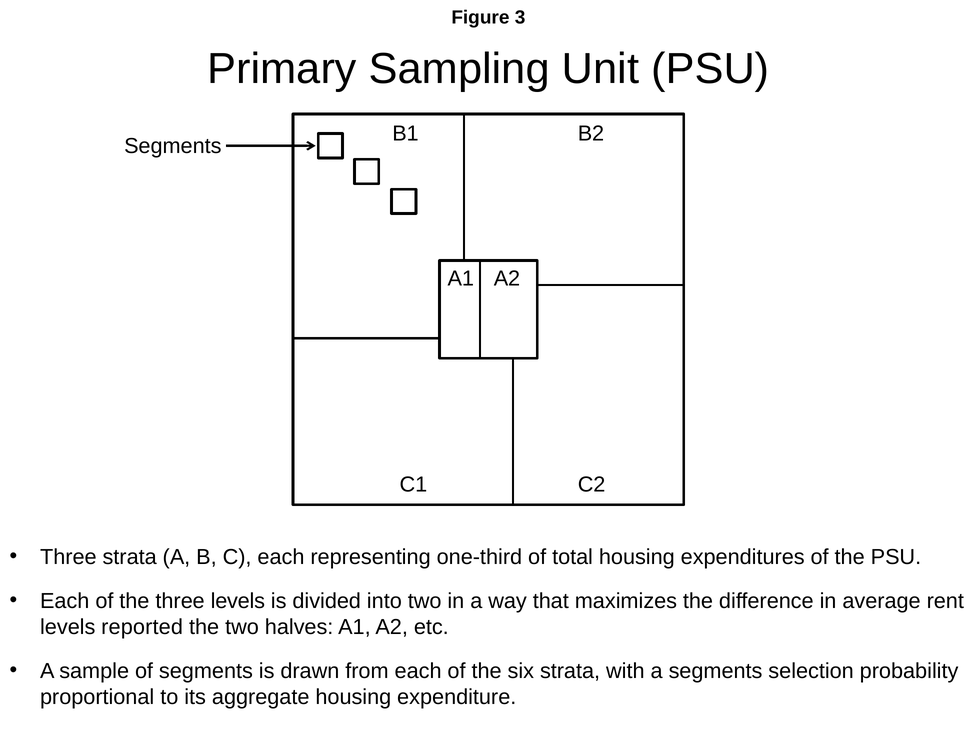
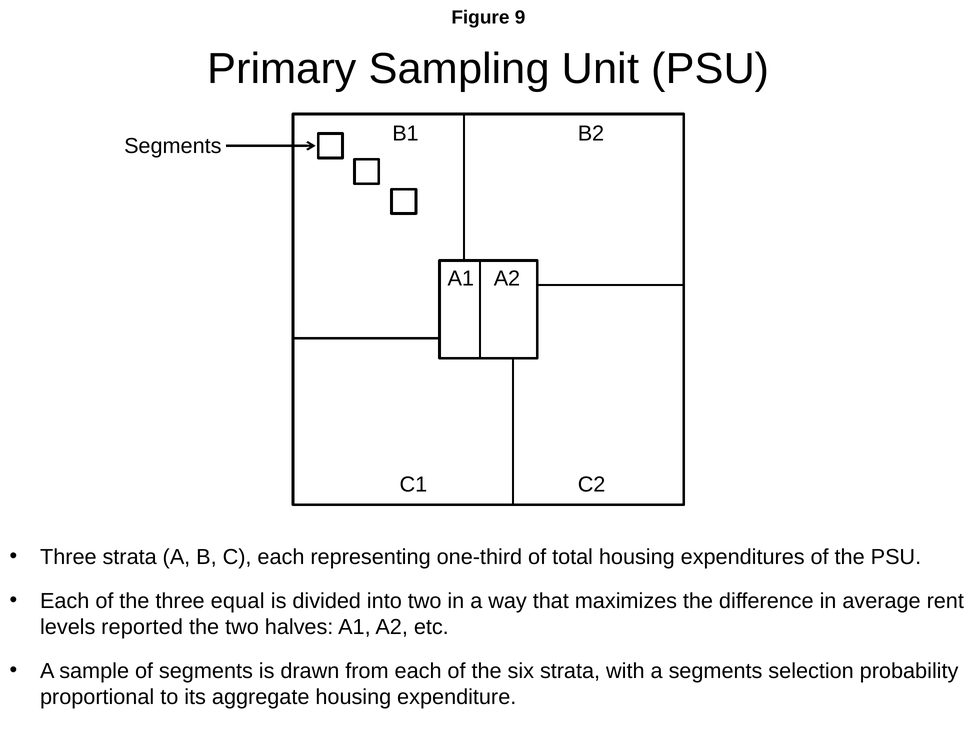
3: 3 -> 9 (520, 18)
three levels: levels -> equal (238, 601)
